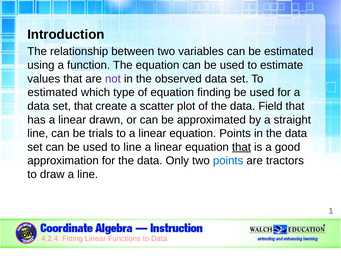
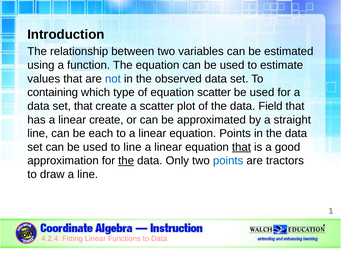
not colour: purple -> blue (113, 79)
estimated: estimated -> containing (53, 92)
equation finding: finding -> scatter (214, 92)
linear drawn: drawn -> create (106, 120)
trials: trials -> each (101, 133)
the underline: none -> present (126, 161)
